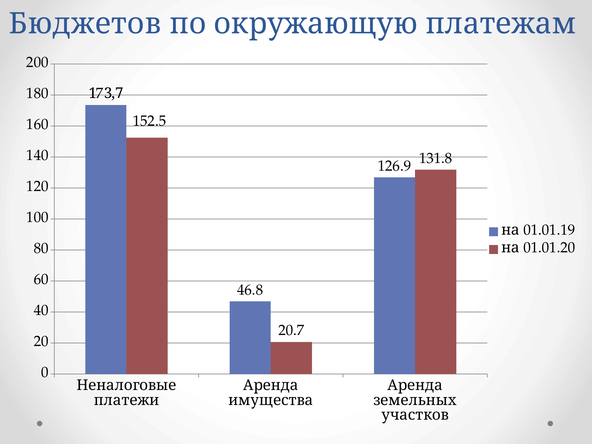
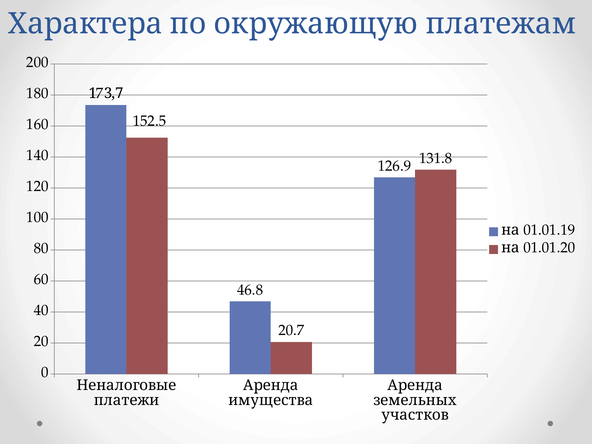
Бюджетов: Бюджетов -> Характера (85, 24)
